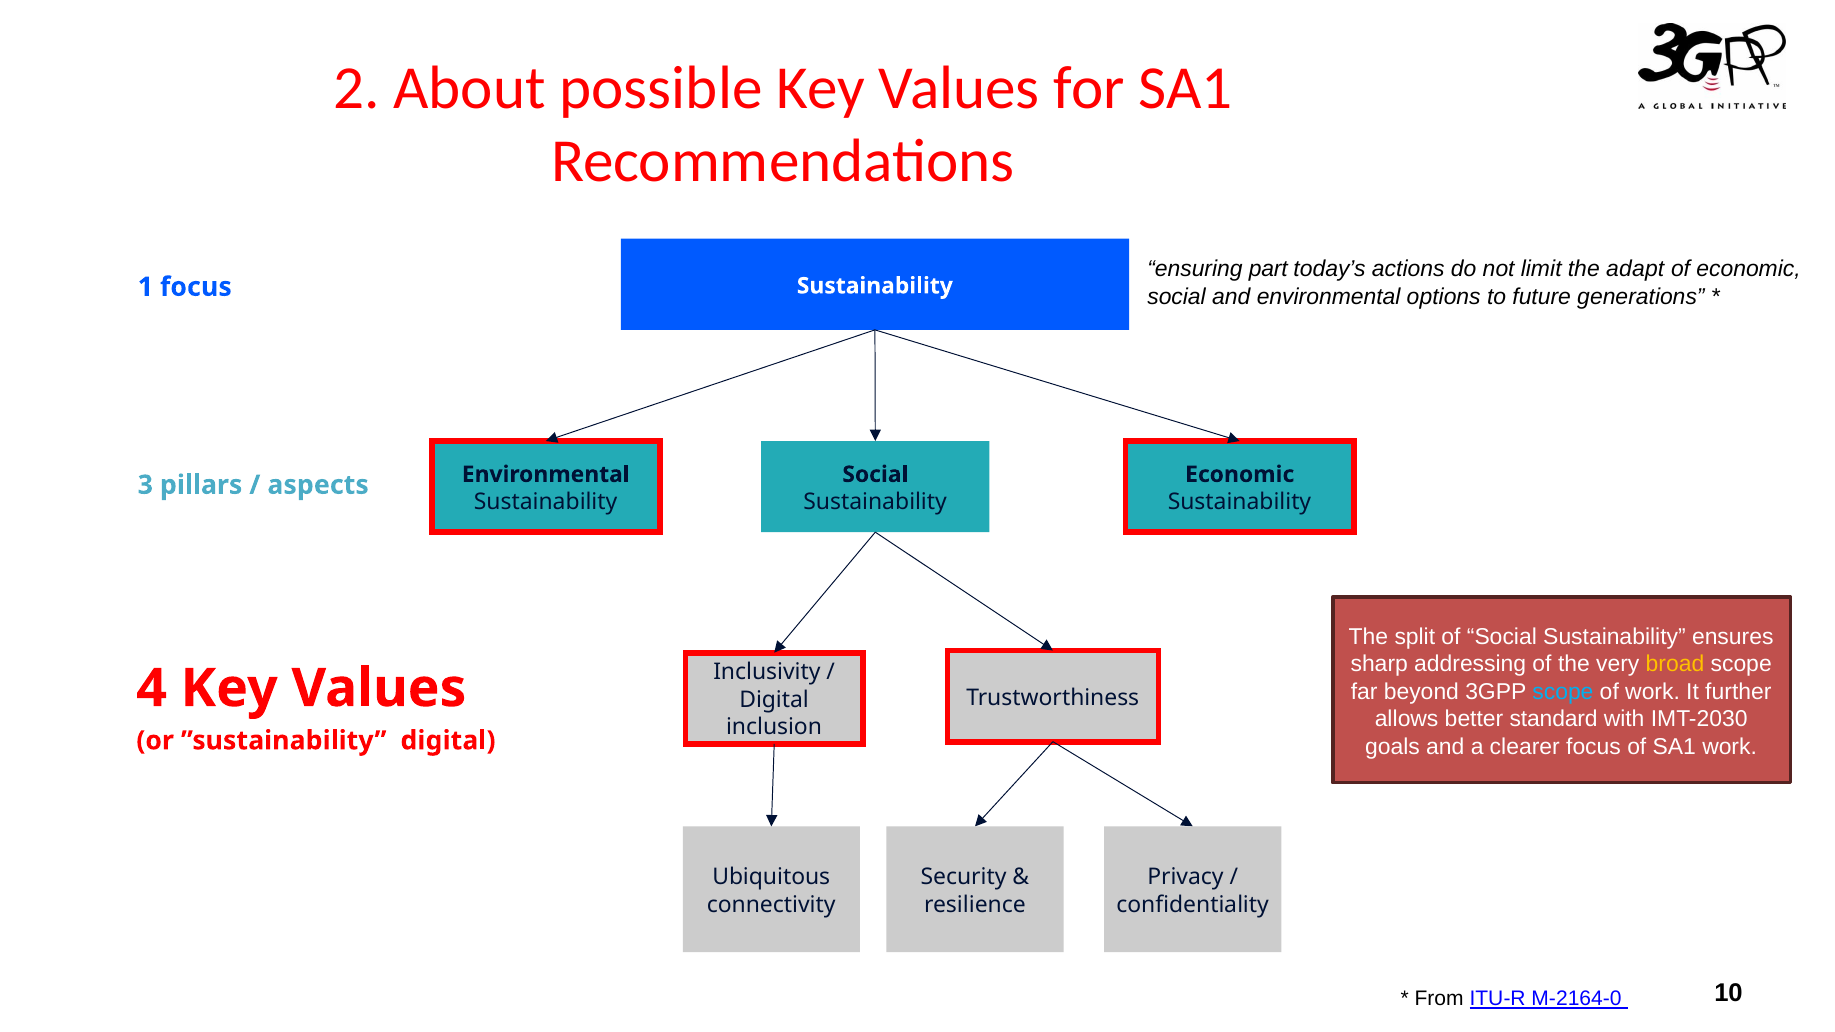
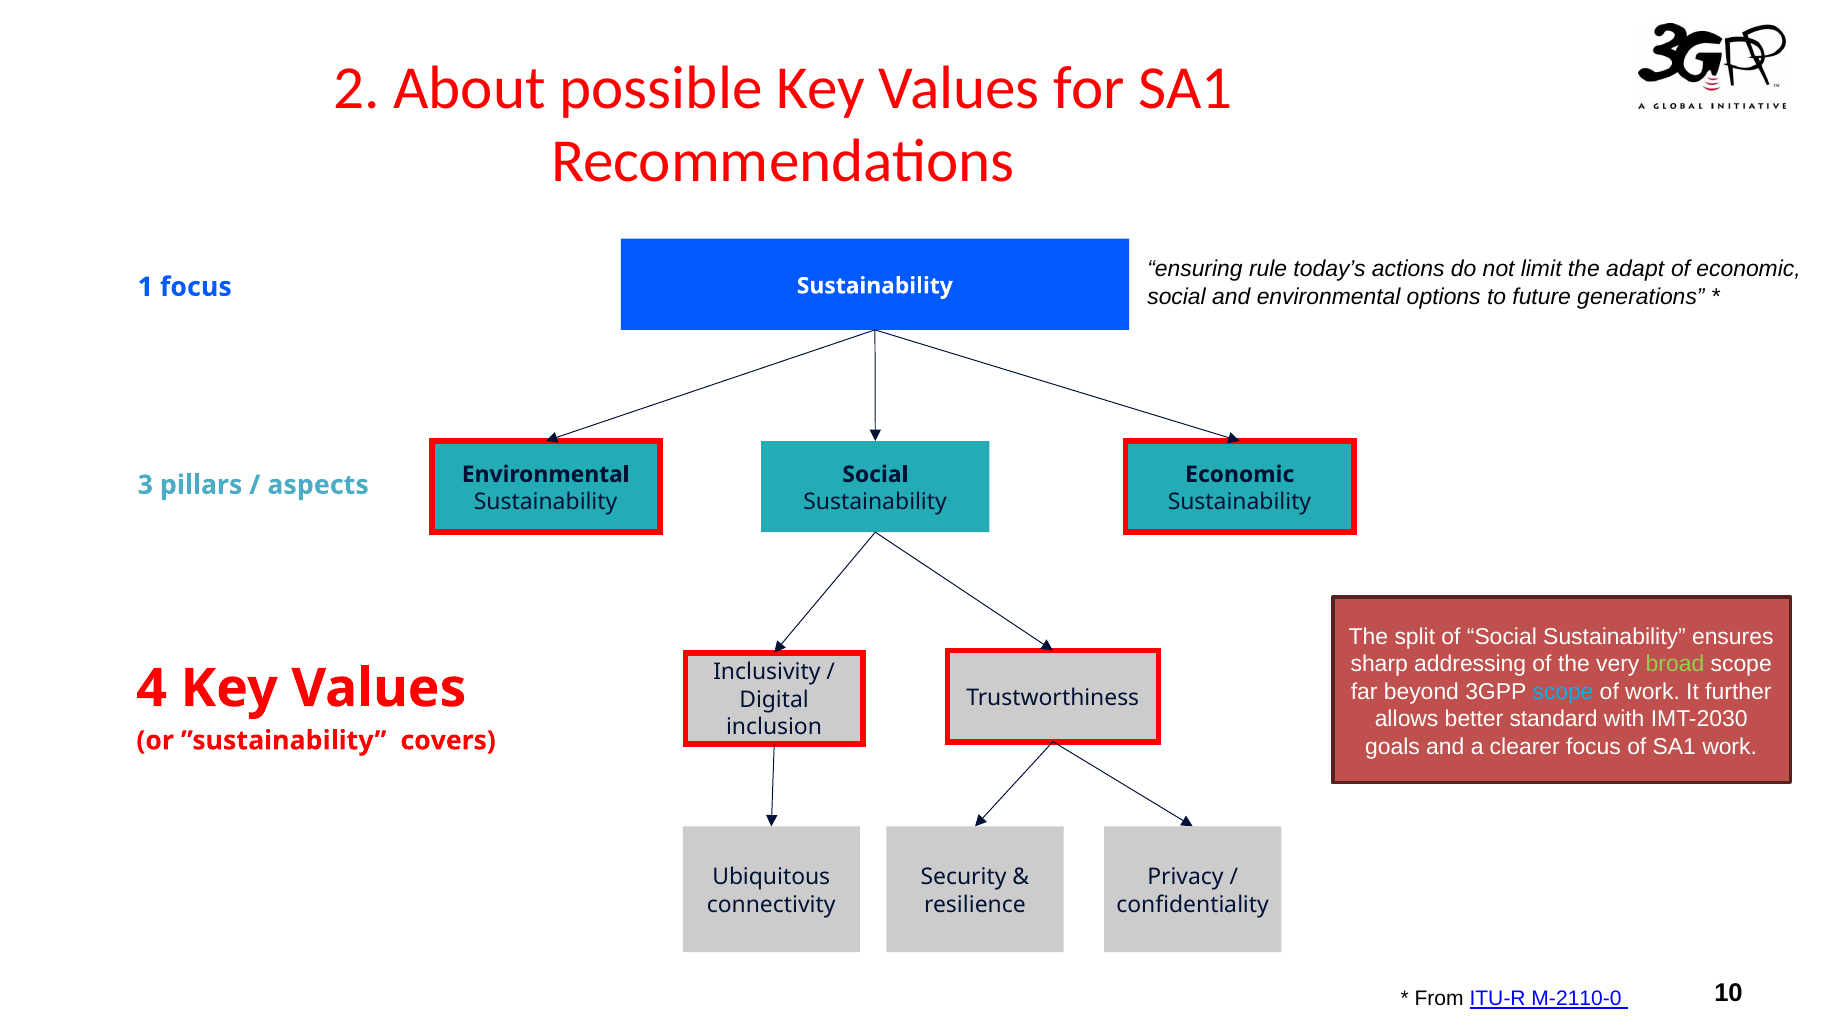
part: part -> rule (1268, 269)
broad colour: yellow -> light green (1675, 664)
”sustainability digital: digital -> covers (448, 741)
M-2164-0: M-2164-0 -> M-2110-0 (1577, 999)
